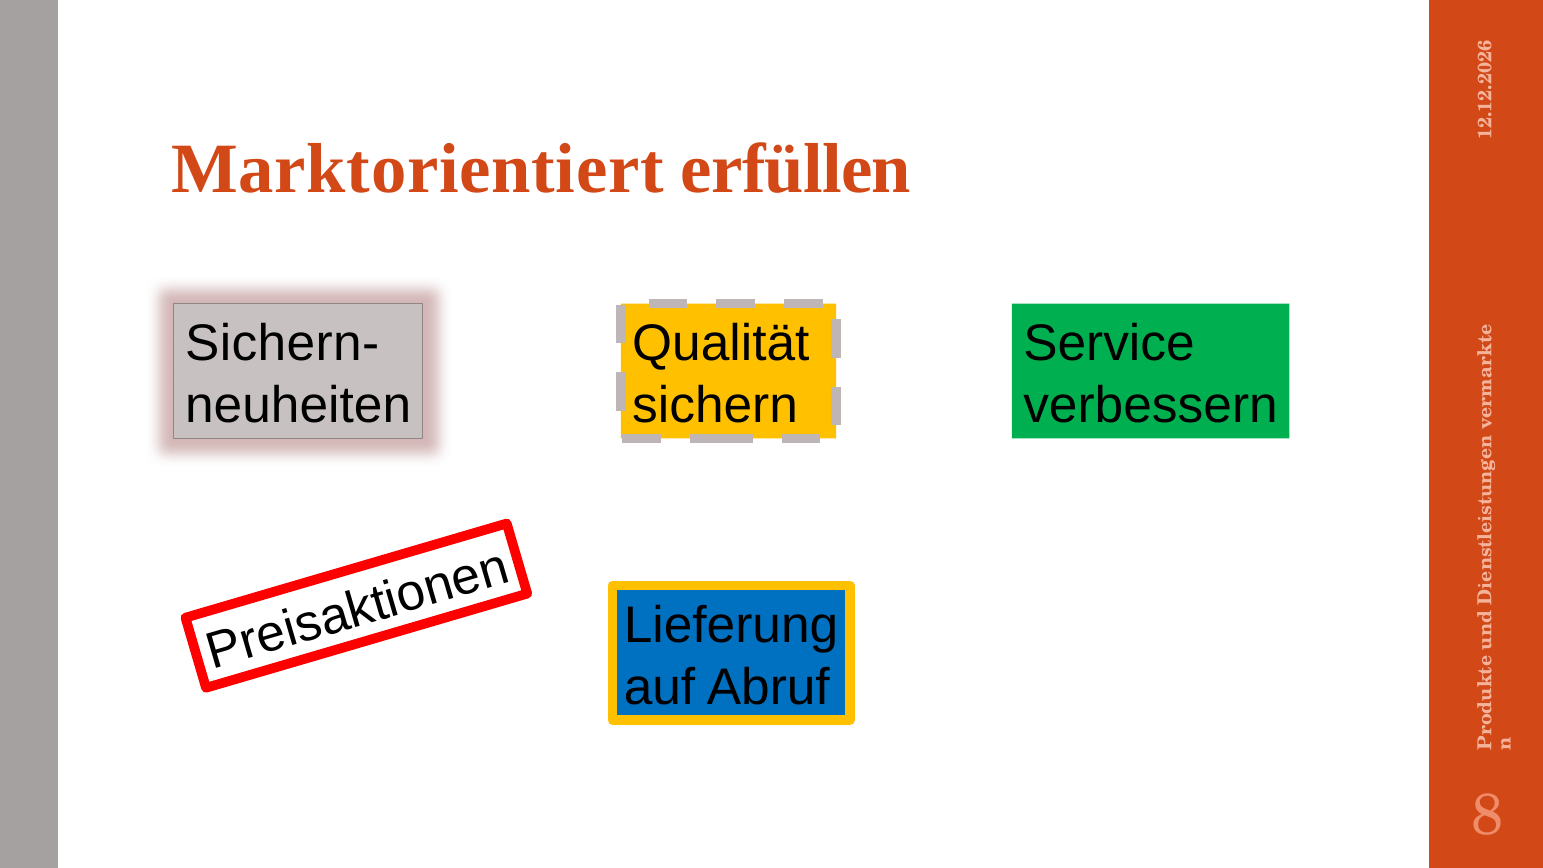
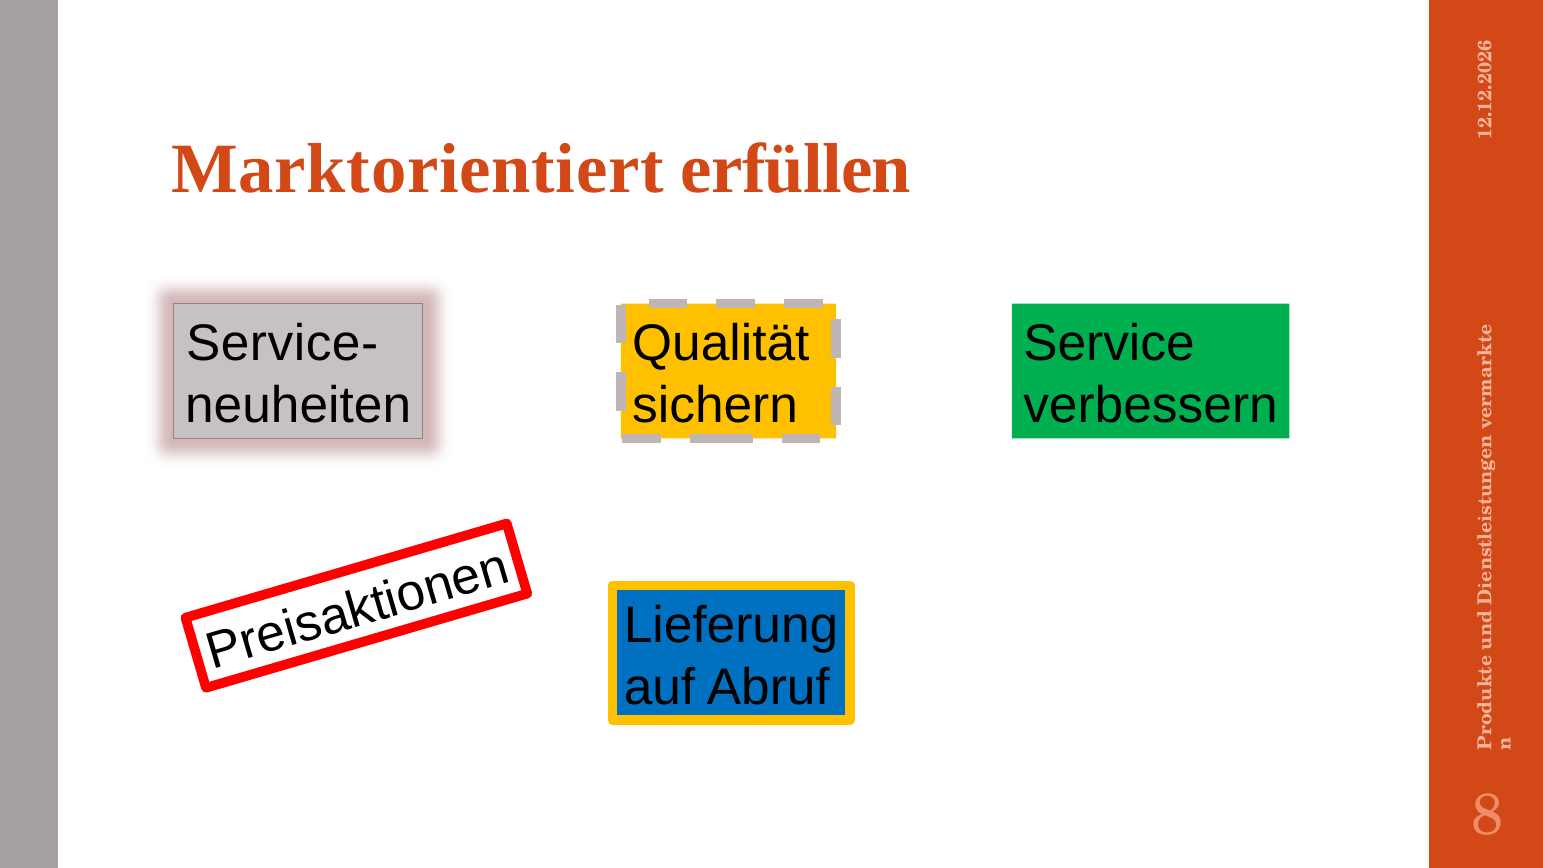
Sichern-: Sichern- -> Service- (282, 344)
